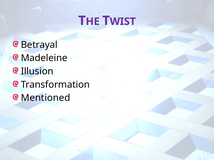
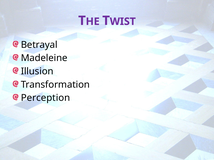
Mentioned: Mentioned -> Perception (46, 98)
